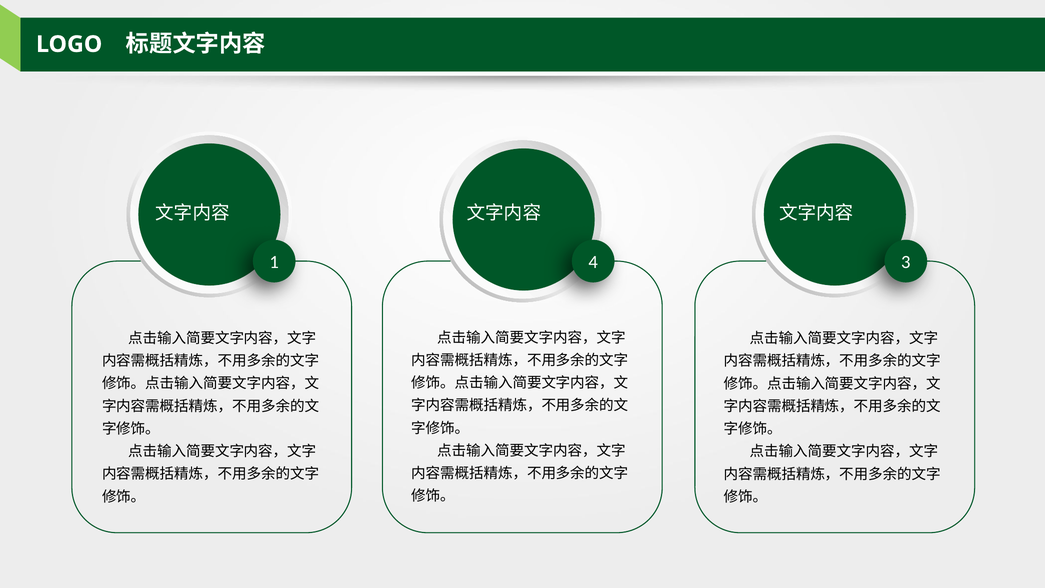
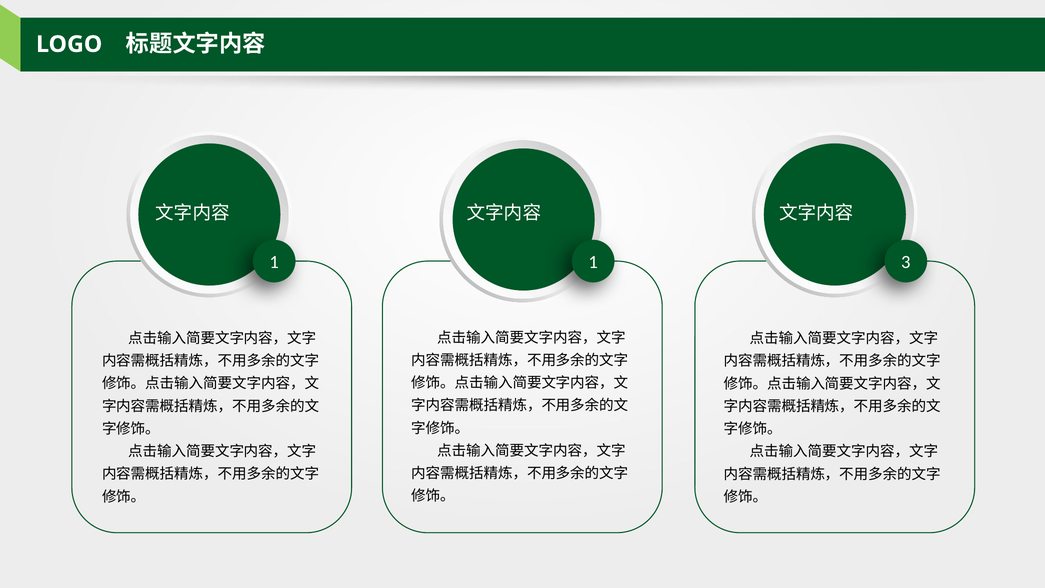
1 4: 4 -> 1 (593, 262)
